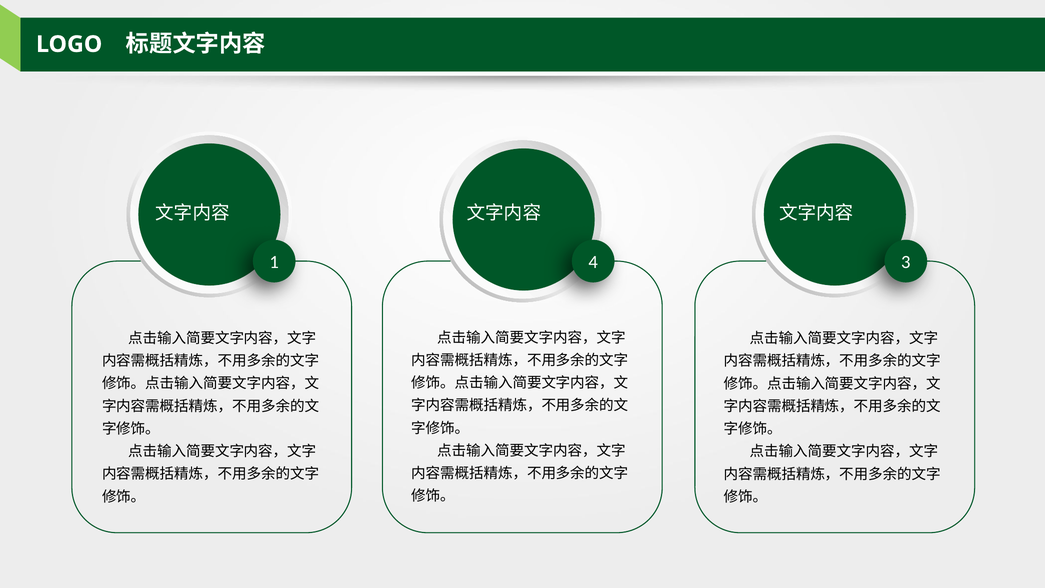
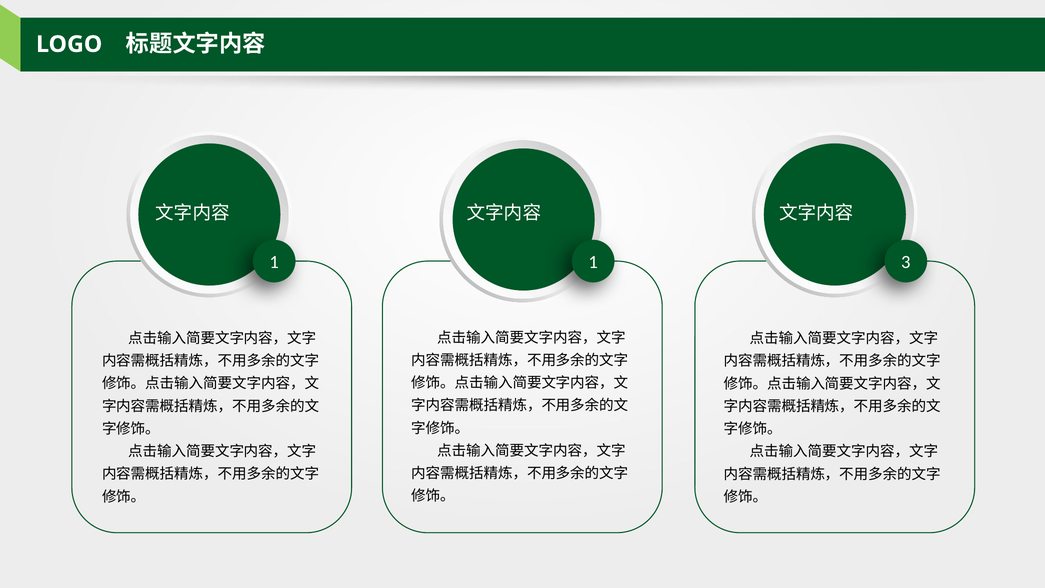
1 4: 4 -> 1 (593, 262)
